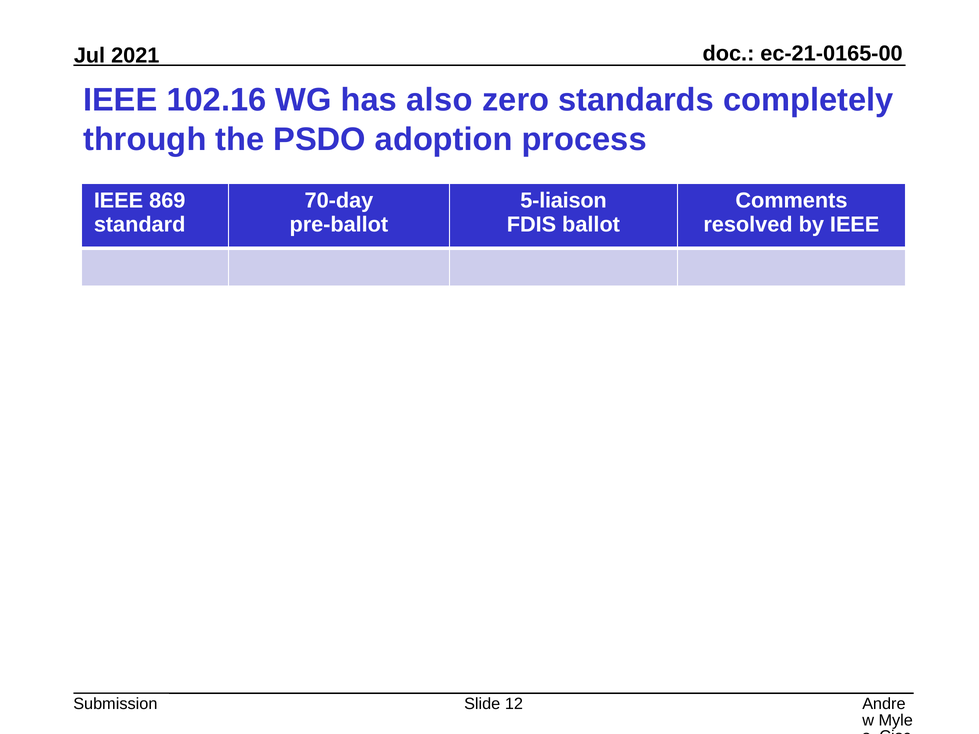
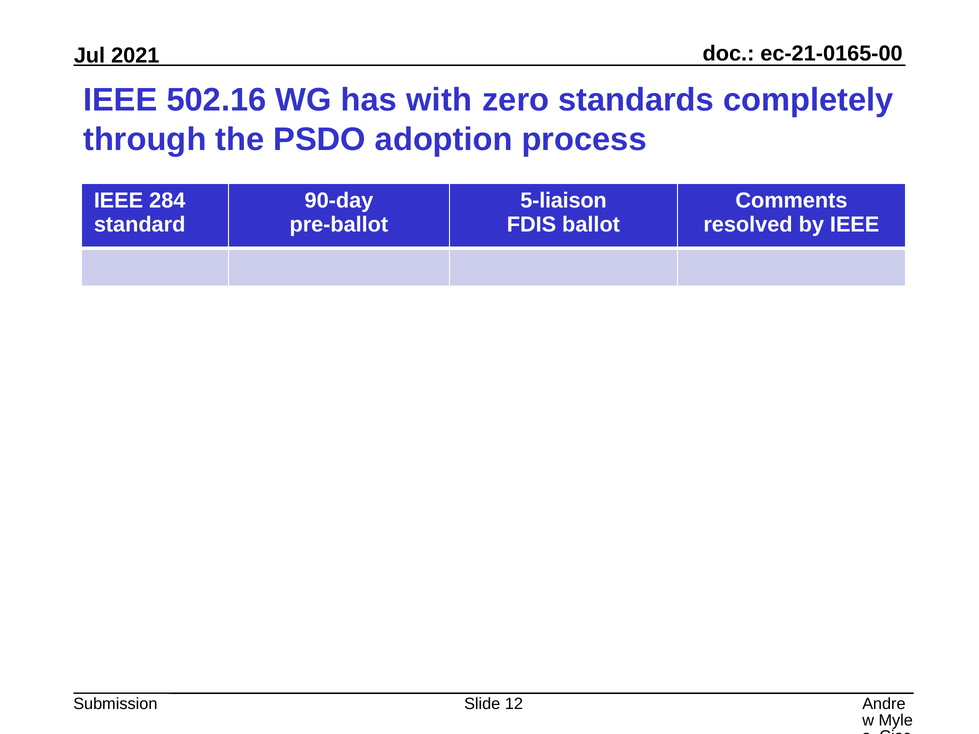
102.16: 102.16 -> 502.16 (217, 100)
also: also -> with (439, 100)
869: 869 -> 284 (167, 201)
70-day: 70-day -> 90-day (339, 201)
